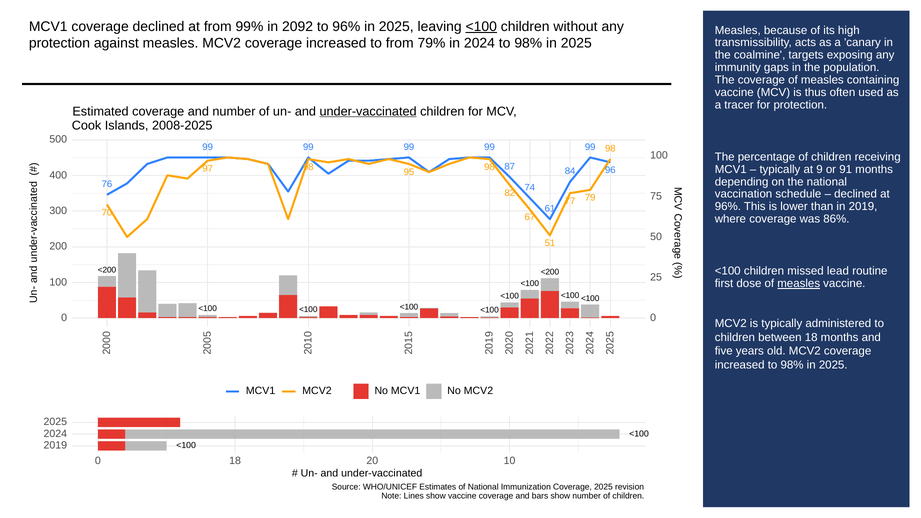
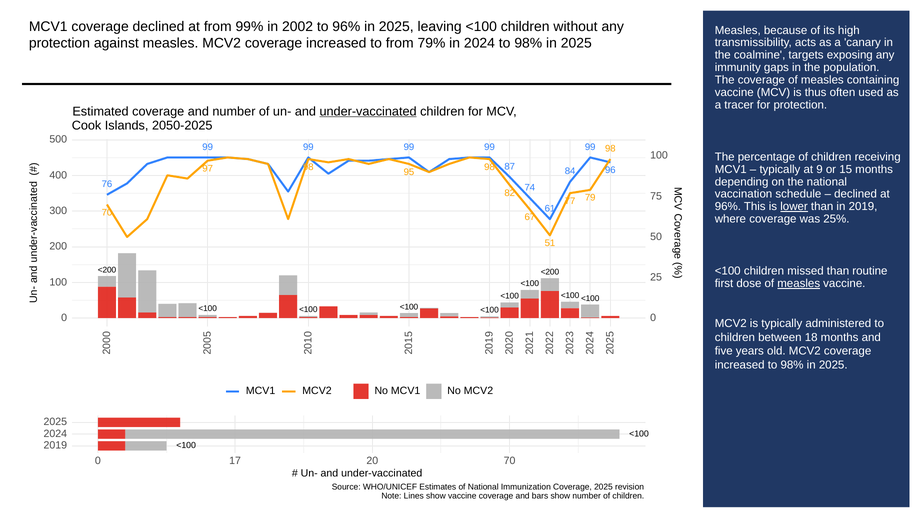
2092: 2092 -> 2002 (298, 27)
<100 underline: present -> none (481, 27)
2008-2025: 2008-2025 -> 2050-2025 (182, 125)
91: 91 -> 15 (846, 169)
lower underline: none -> present (794, 207)
86%: 86% -> 25% (836, 219)
missed lead: lead -> than (838, 271)
0 18: 18 -> 17 (235, 461)
20 10: 10 -> 70 (510, 461)
